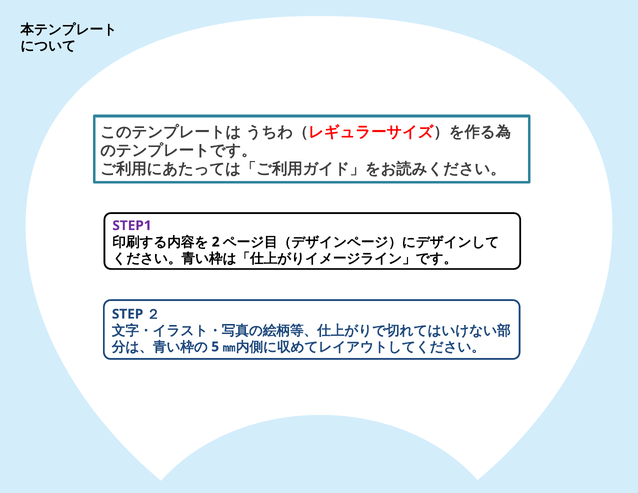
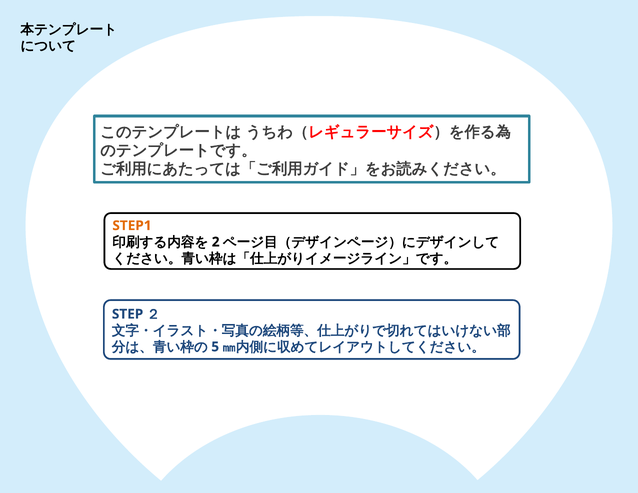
STEP1 colour: purple -> orange (132, 226)
